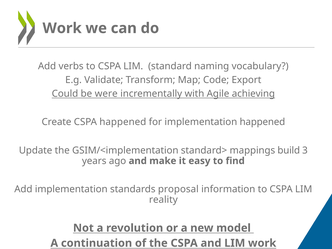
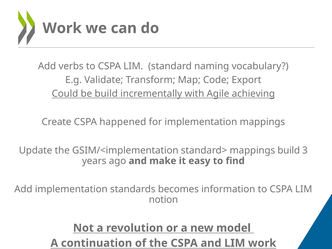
be were: were -> build (106, 94)
implementation happened: happened -> mappings (262, 122)
proposal: proposal -> becomes (178, 189)
reality: reality -> notion (163, 200)
